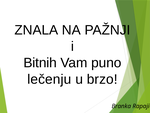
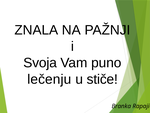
Bitnih: Bitnih -> Svoja (40, 63)
brzo: brzo -> stiče (102, 79)
